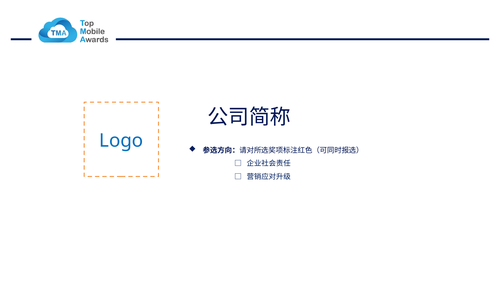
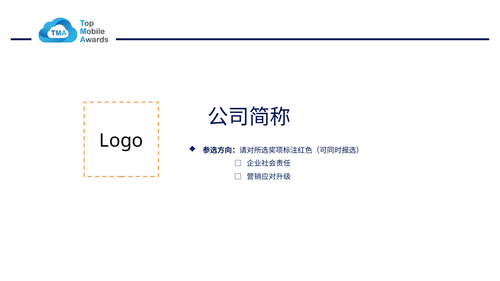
Logo colour: blue -> black (121, 141)
